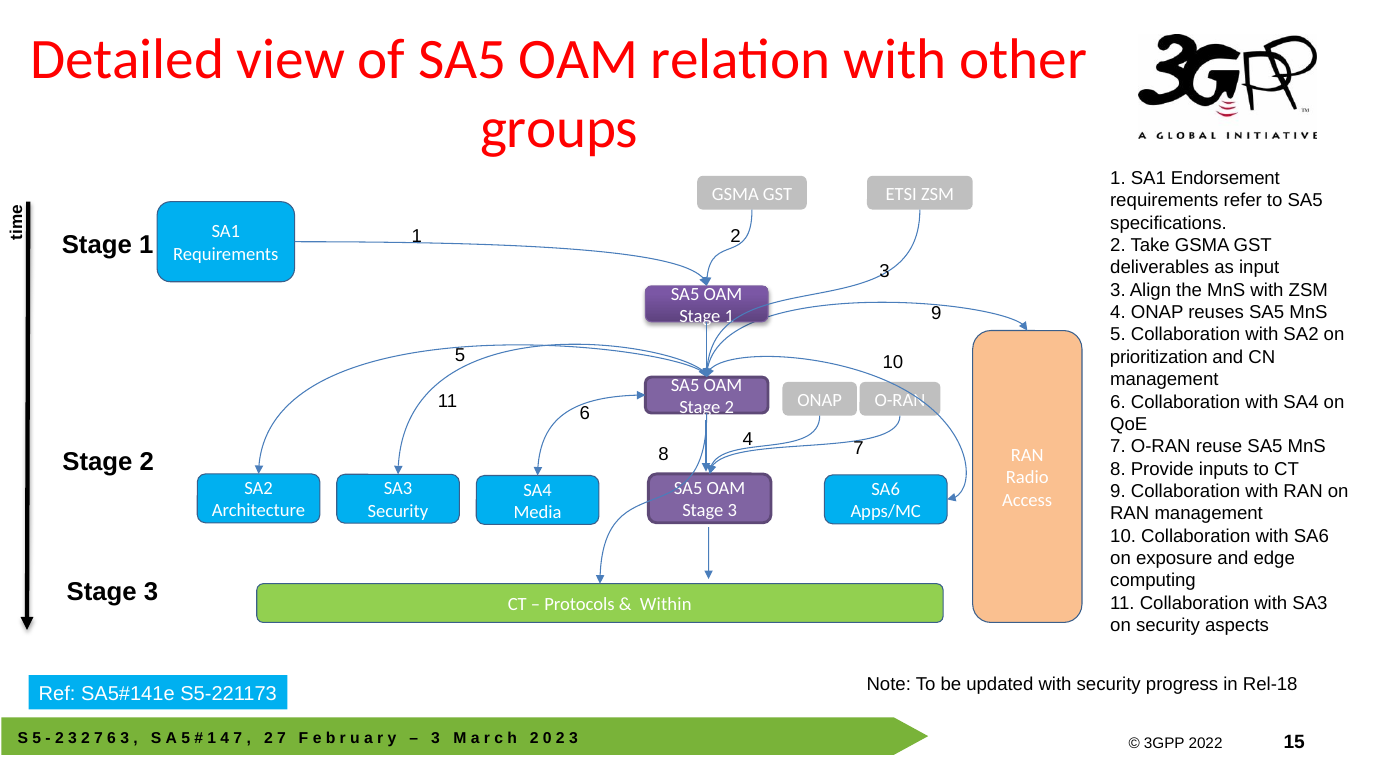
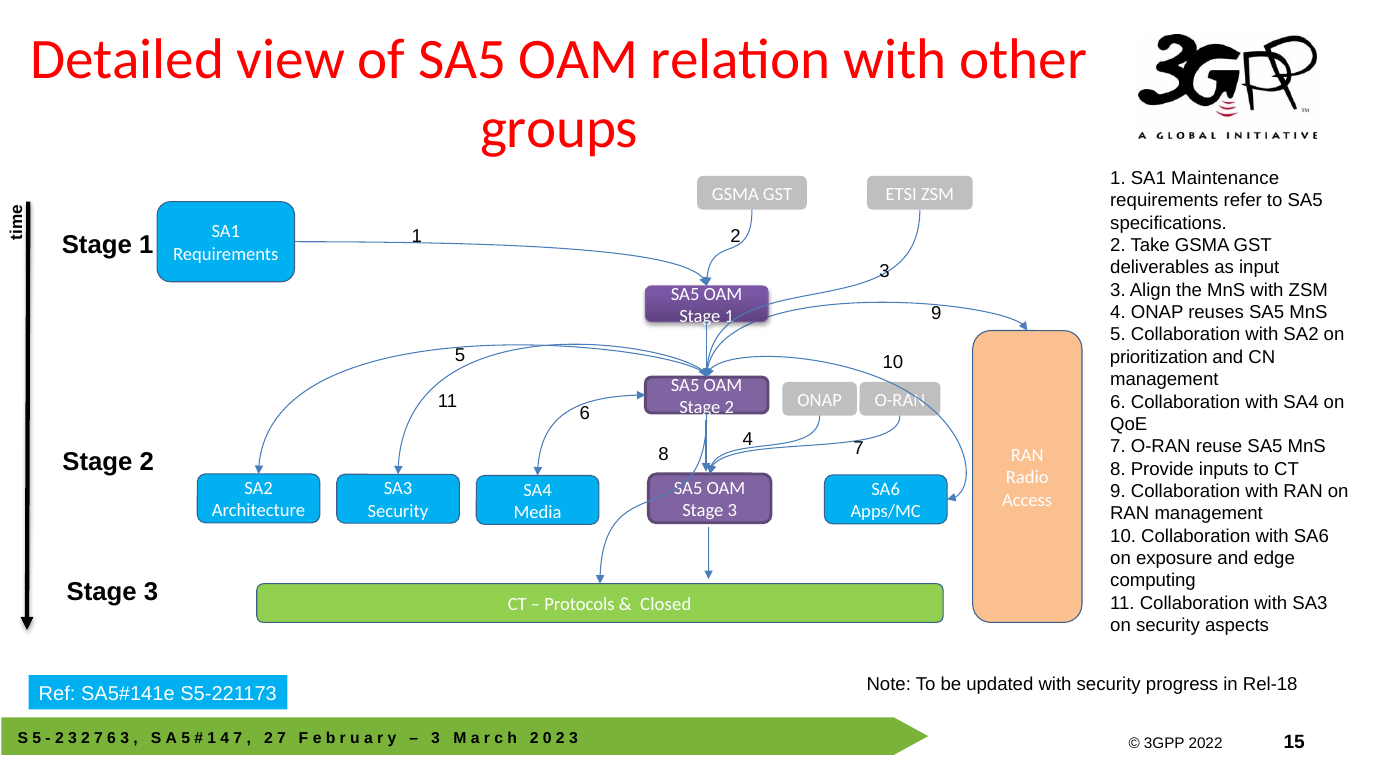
Endorsement: Endorsement -> Maintenance (1225, 178)
Within: Within -> Closed (666, 604)
